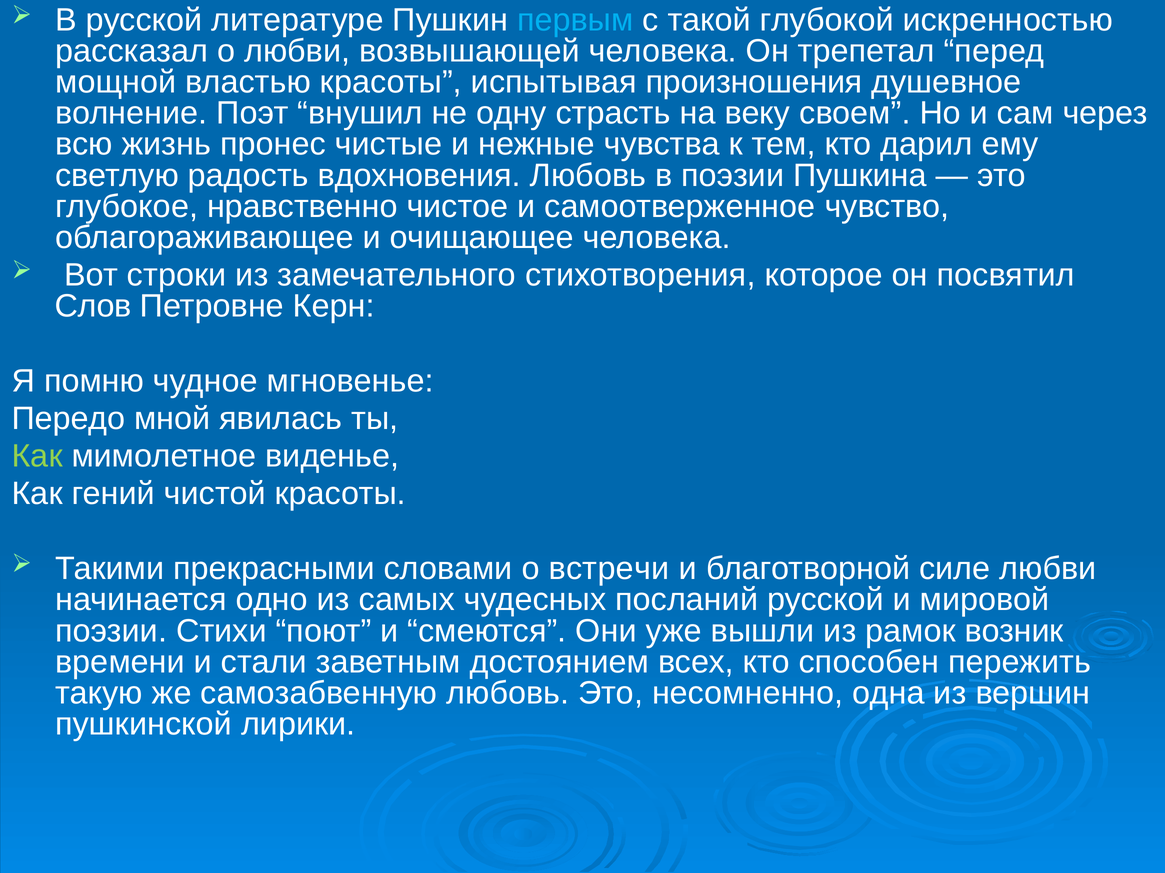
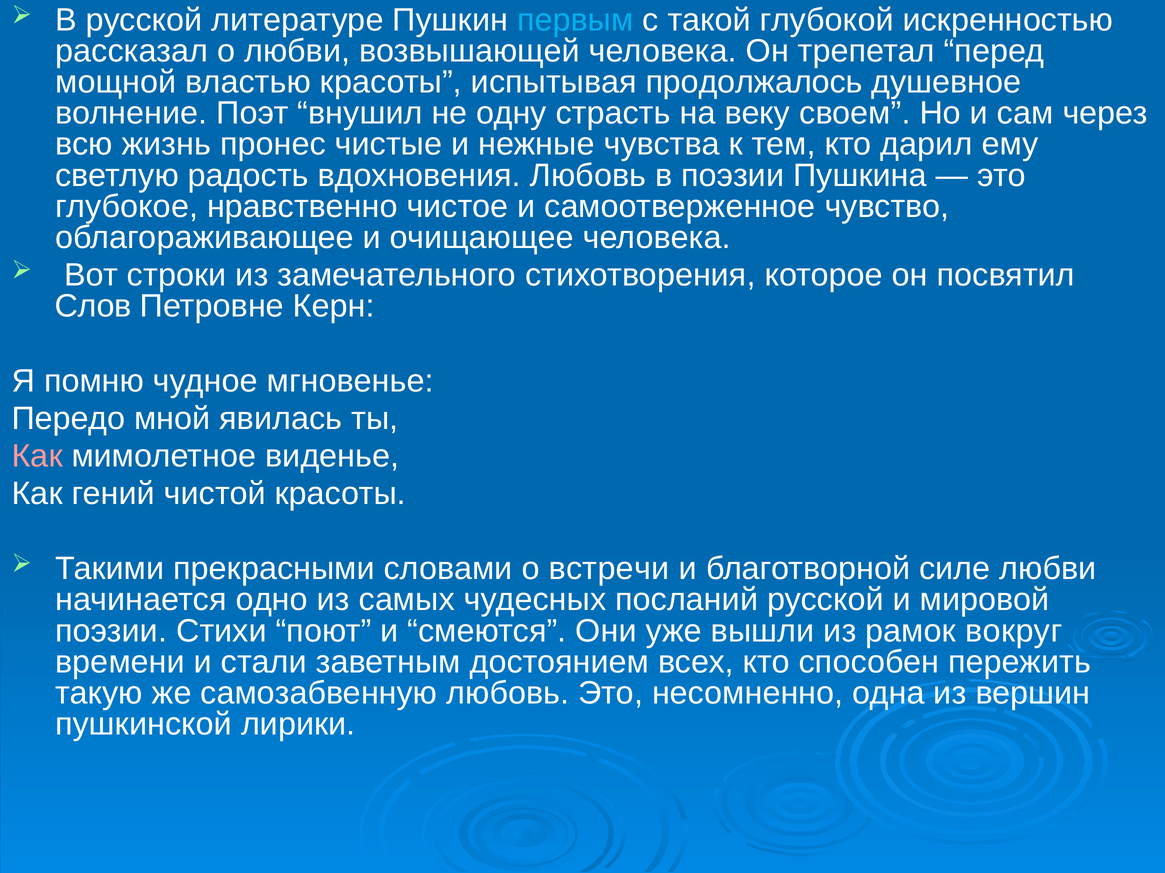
произношения: произношения -> продолжалось (754, 82)
Как colour: light green -> pink (37, 457)
возник: возник -> вокруг (1014, 631)
